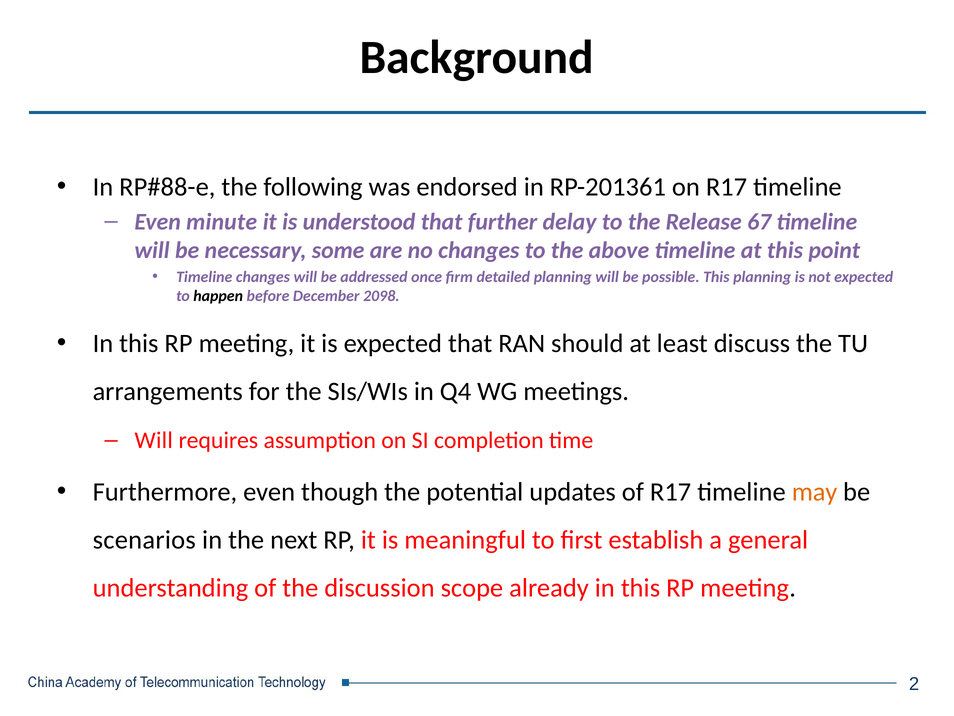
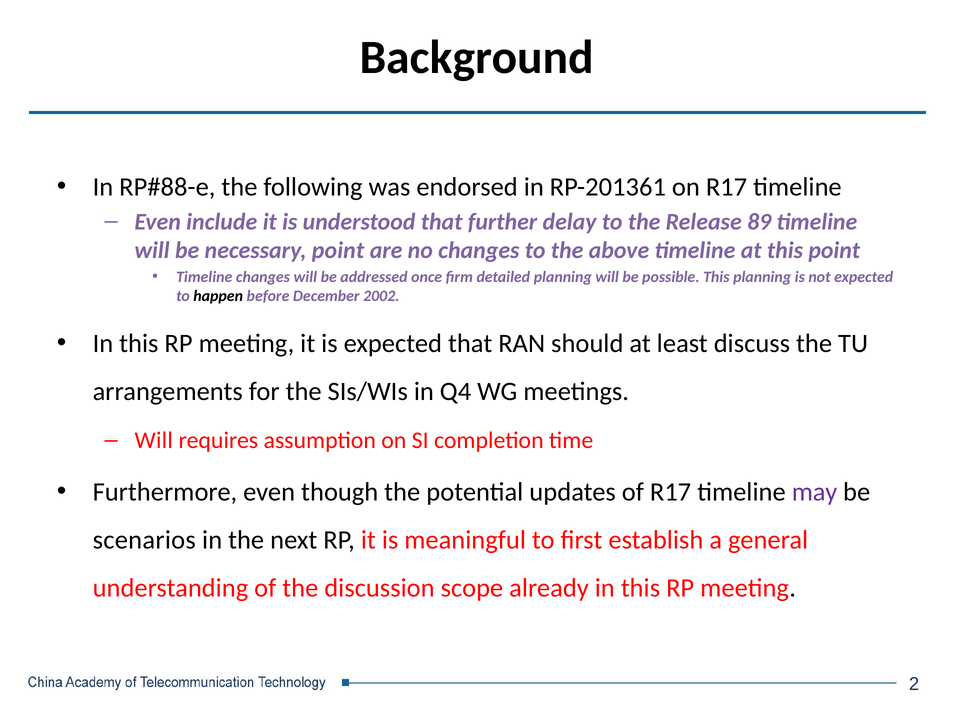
minute: minute -> include (222, 222)
67: 67 -> 89 (759, 222)
necessary some: some -> point (338, 250)
2098: 2098 -> 2002 (381, 296)
may colour: orange -> purple (815, 492)
